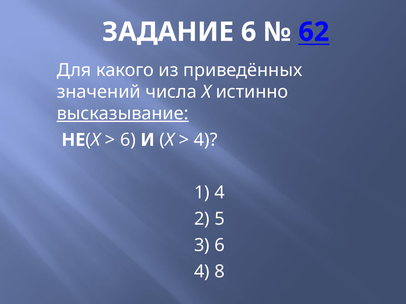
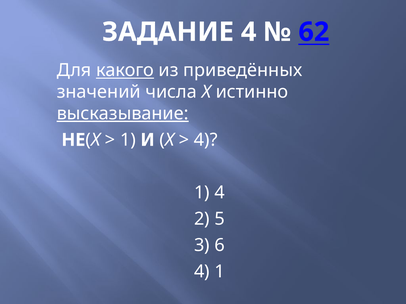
ЗАДАНИЕ 6: 6 -> 4 (249, 32)
какого underline: none -> present (125, 70)
6: 6 -> 1 (128, 140)
8: 8 -> 1 (220, 272)
